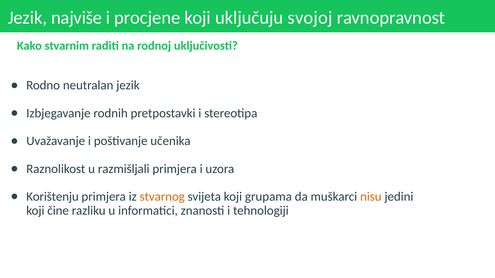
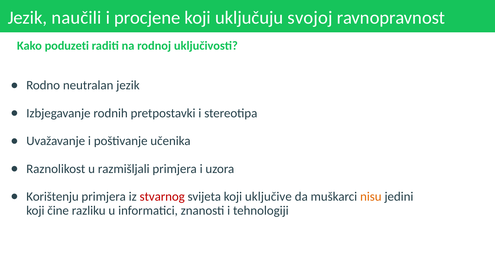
najviše: najviše -> naučili (76, 18)
stvarnim: stvarnim -> poduzeti (67, 46)
stvarnog colour: orange -> red (162, 197)
grupama: grupama -> uključive (268, 197)
